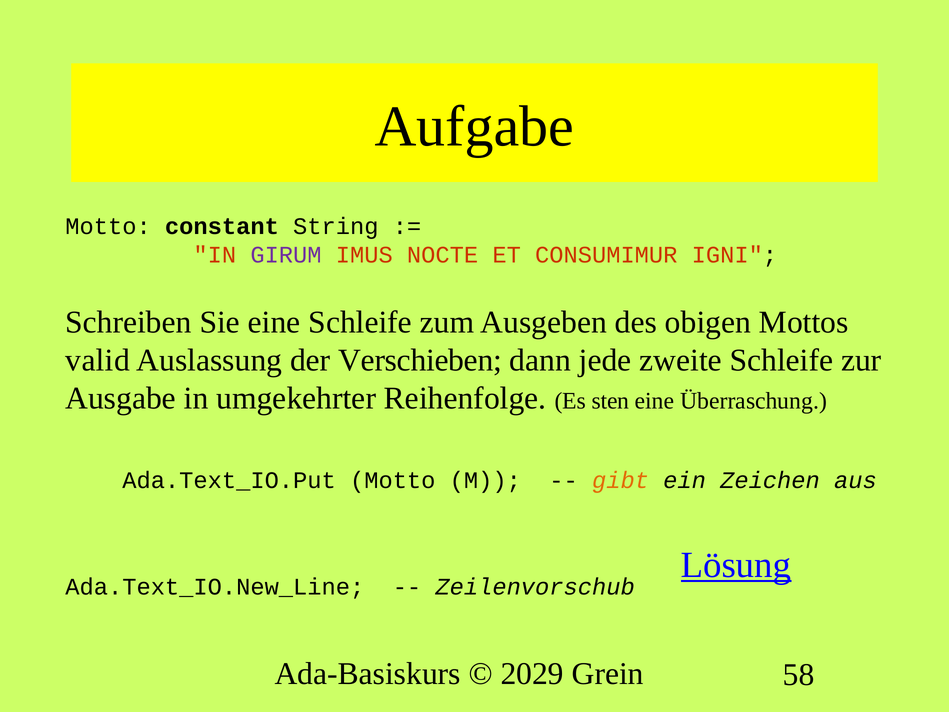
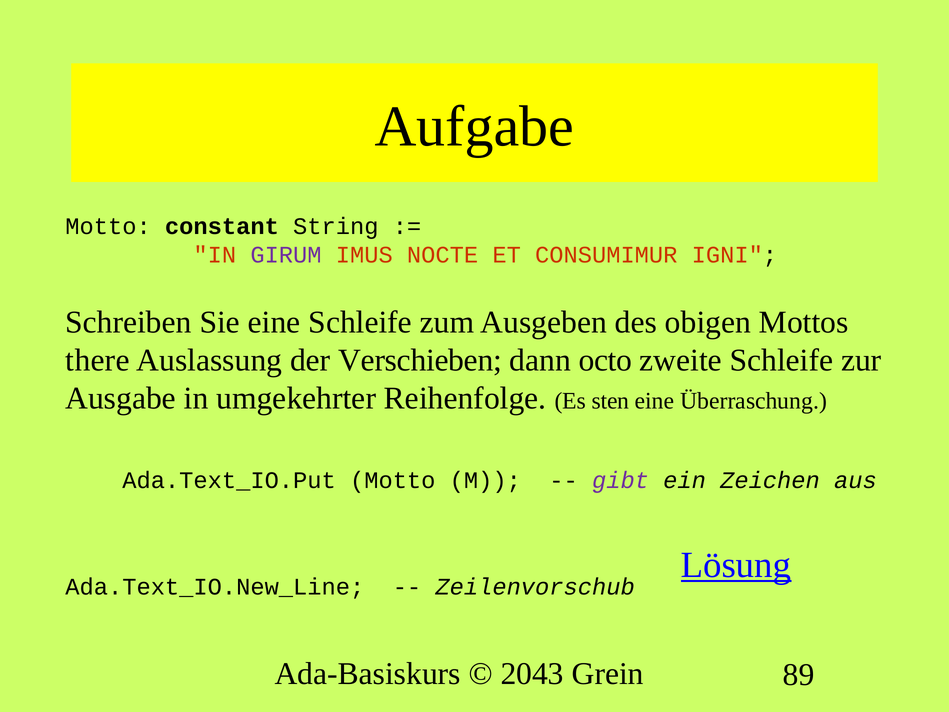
valid: valid -> there (98, 360)
jede: jede -> octo (605, 360)
gibt colour: orange -> purple (621, 480)
2029: 2029 -> 2043 (532, 673)
58: 58 -> 89 (799, 675)
